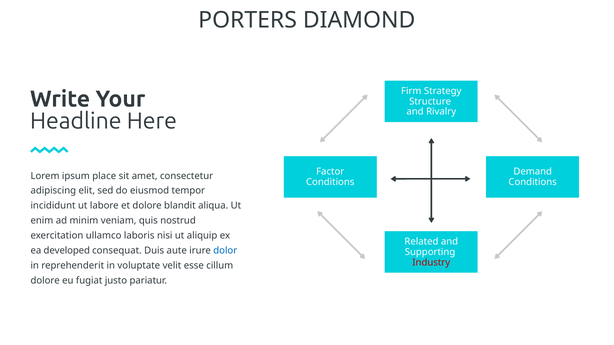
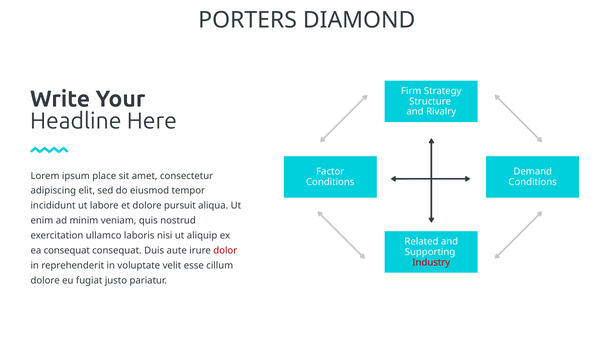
blandit: blandit -> pursuit (180, 206)
ea developed: developed -> consequat (67, 251)
dolor colour: blue -> red (225, 251)
